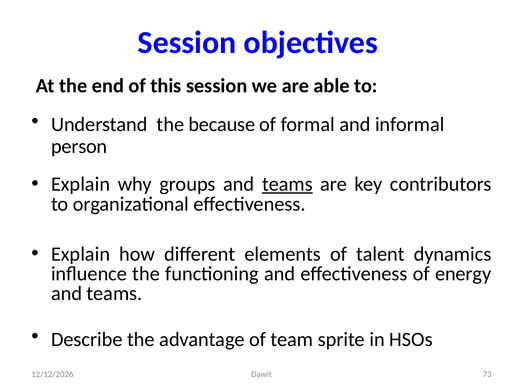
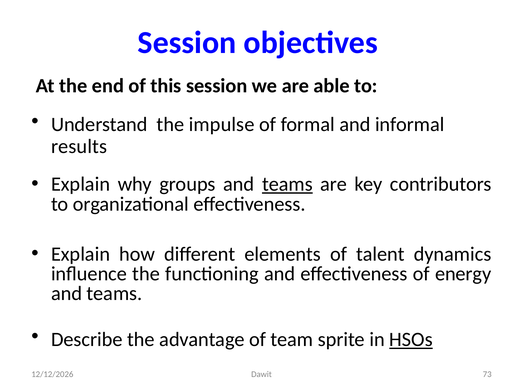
because: because -> impulse (222, 124)
person: person -> results (79, 146)
HSOs underline: none -> present (411, 340)
